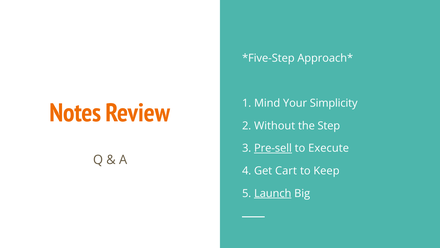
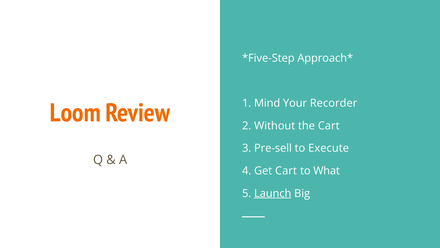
Simplicity: Simplicity -> Recorder (334, 103)
Notes: Notes -> Loom (75, 113)
the Step: Step -> Cart (329, 125)
Pre-sell underline: present -> none (273, 148)
Keep: Keep -> What (327, 170)
